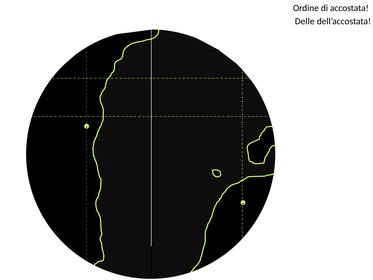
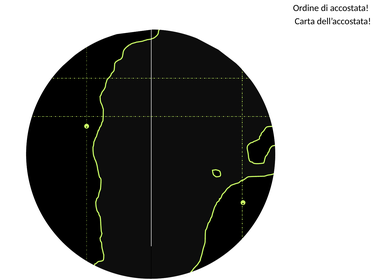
Delle: Delle -> Carta (305, 21)
